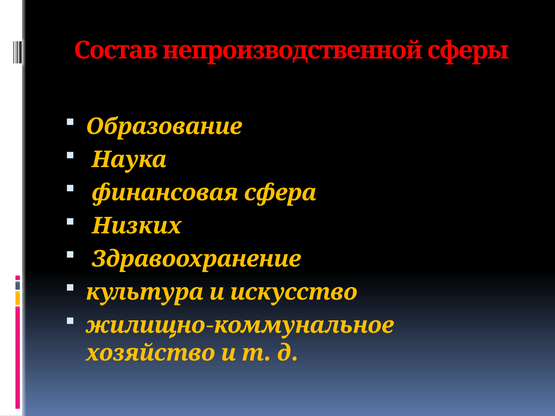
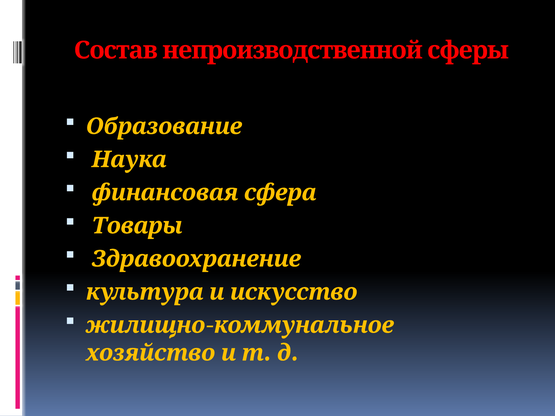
Низких: Низких -> Товары (137, 226)
